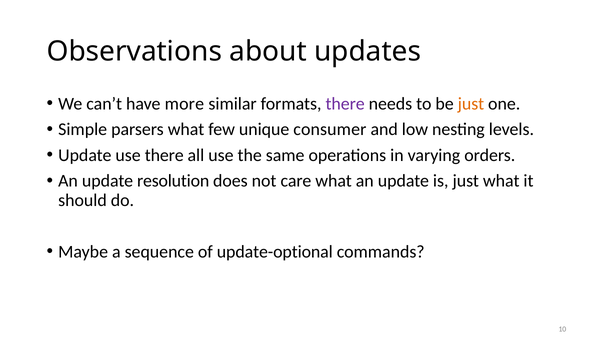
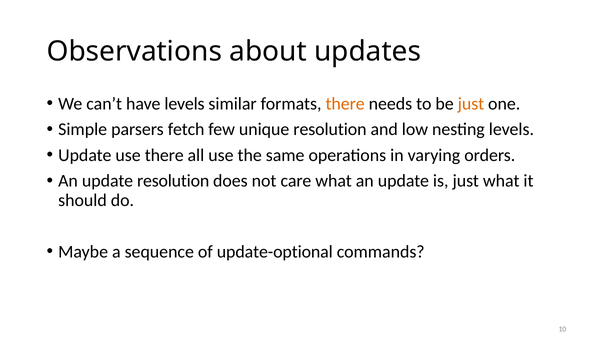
have more: more -> levels (185, 104)
there colour: purple -> orange (345, 104)
parsers what: what -> fetch (186, 129)
unique consumer: consumer -> resolution (330, 129)
